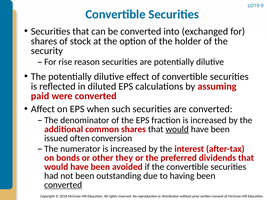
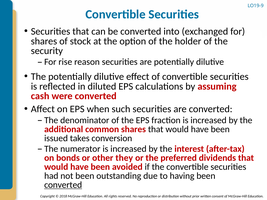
paid: paid -> cash (40, 96)
would underline: present -> none (177, 129)
often: often -> takes (80, 138)
